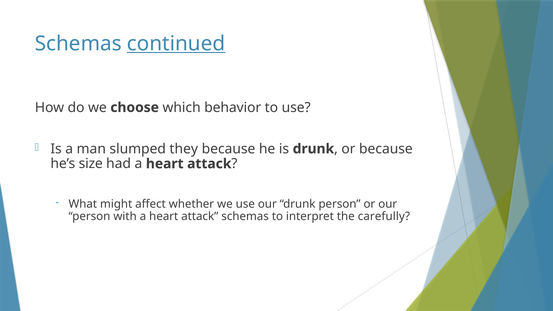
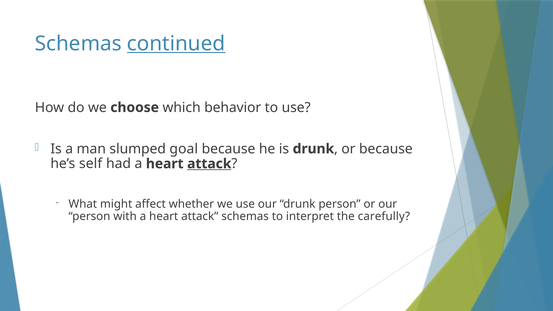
they: they -> goal (184, 149)
size: size -> self (91, 164)
attack underline: none -> present (209, 164)
